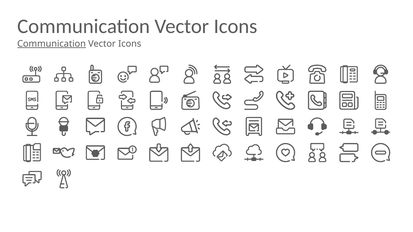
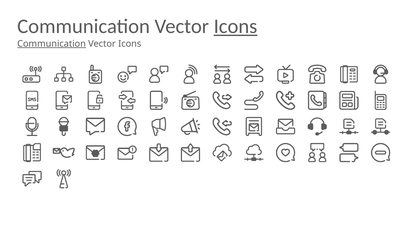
Icons underline: none -> present (235, 26)
